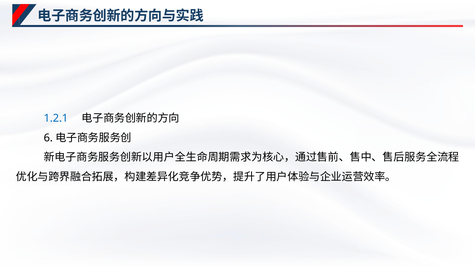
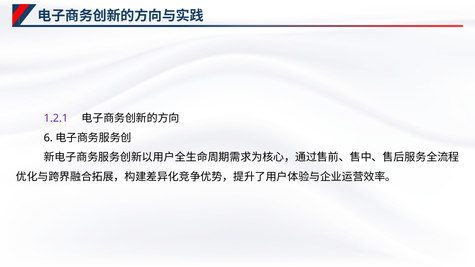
1.2.1 colour: blue -> purple (56, 118)
